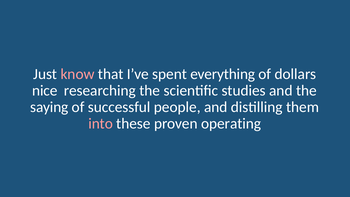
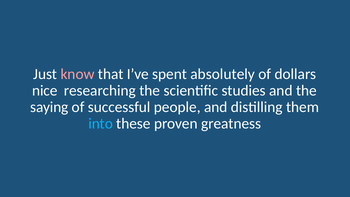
everything: everything -> absolutely (223, 74)
into colour: pink -> light blue (101, 124)
operating: operating -> greatness (231, 124)
